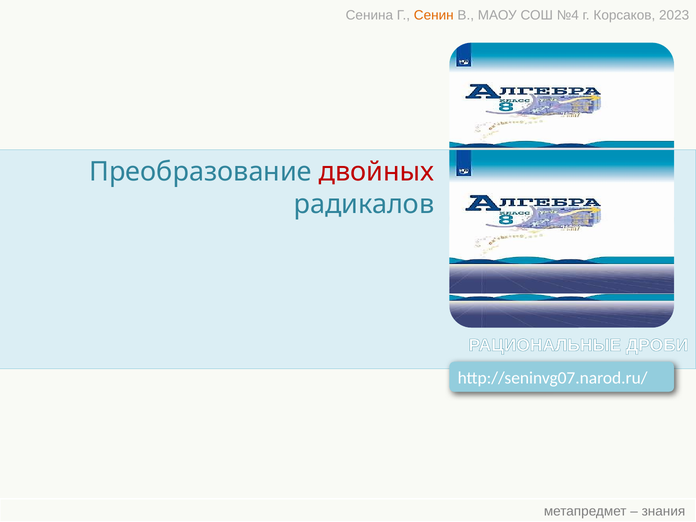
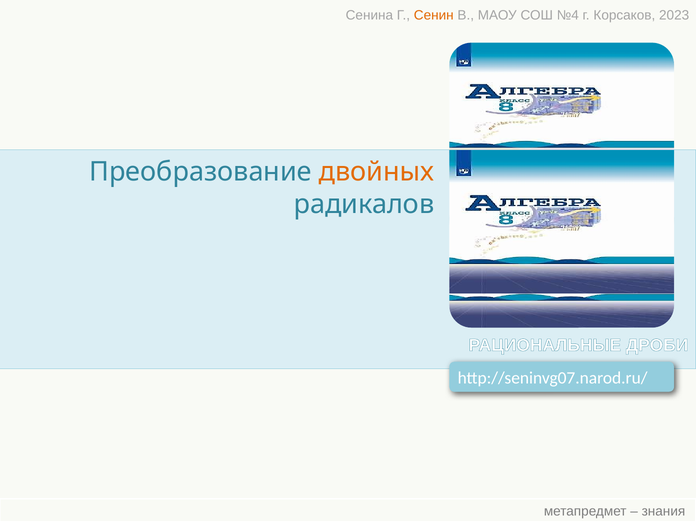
двойных colour: red -> orange (377, 172)
